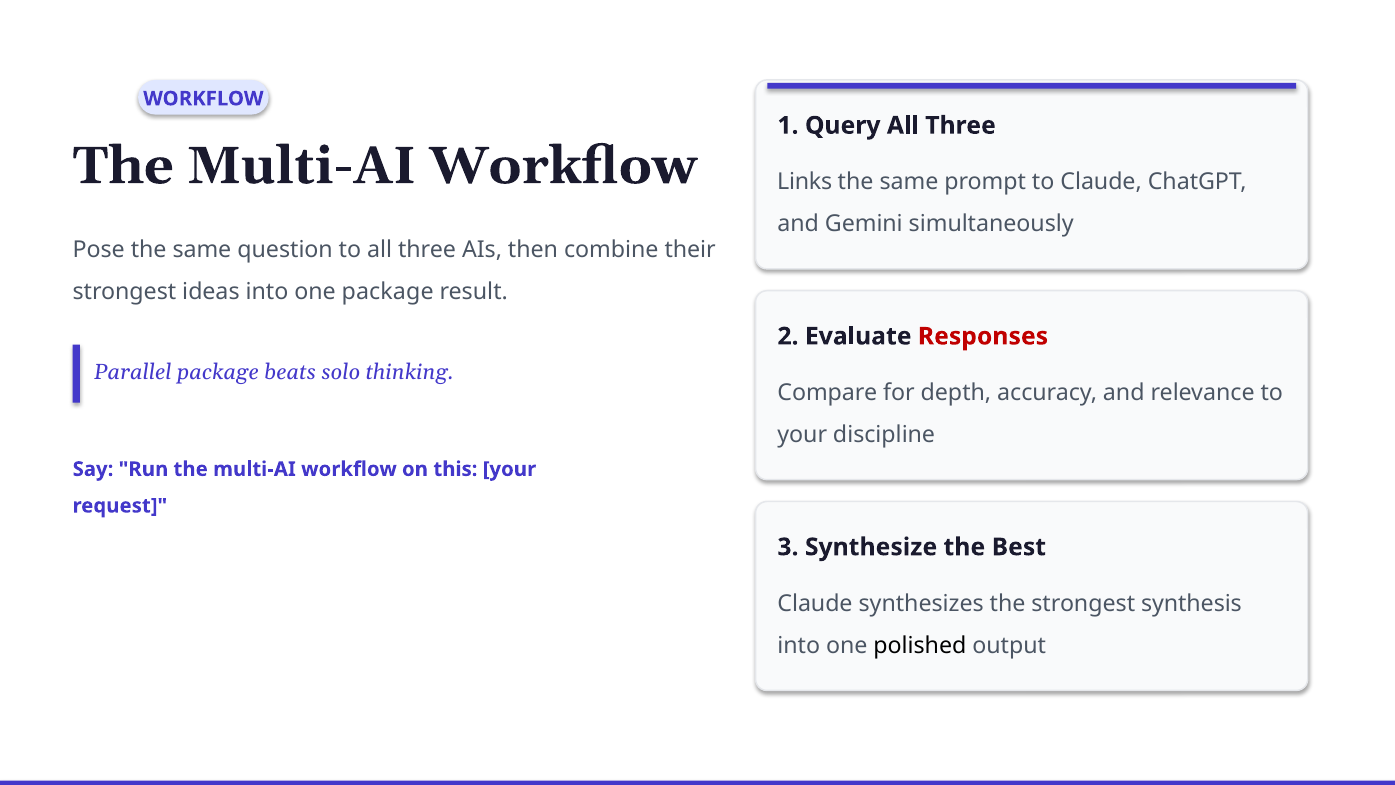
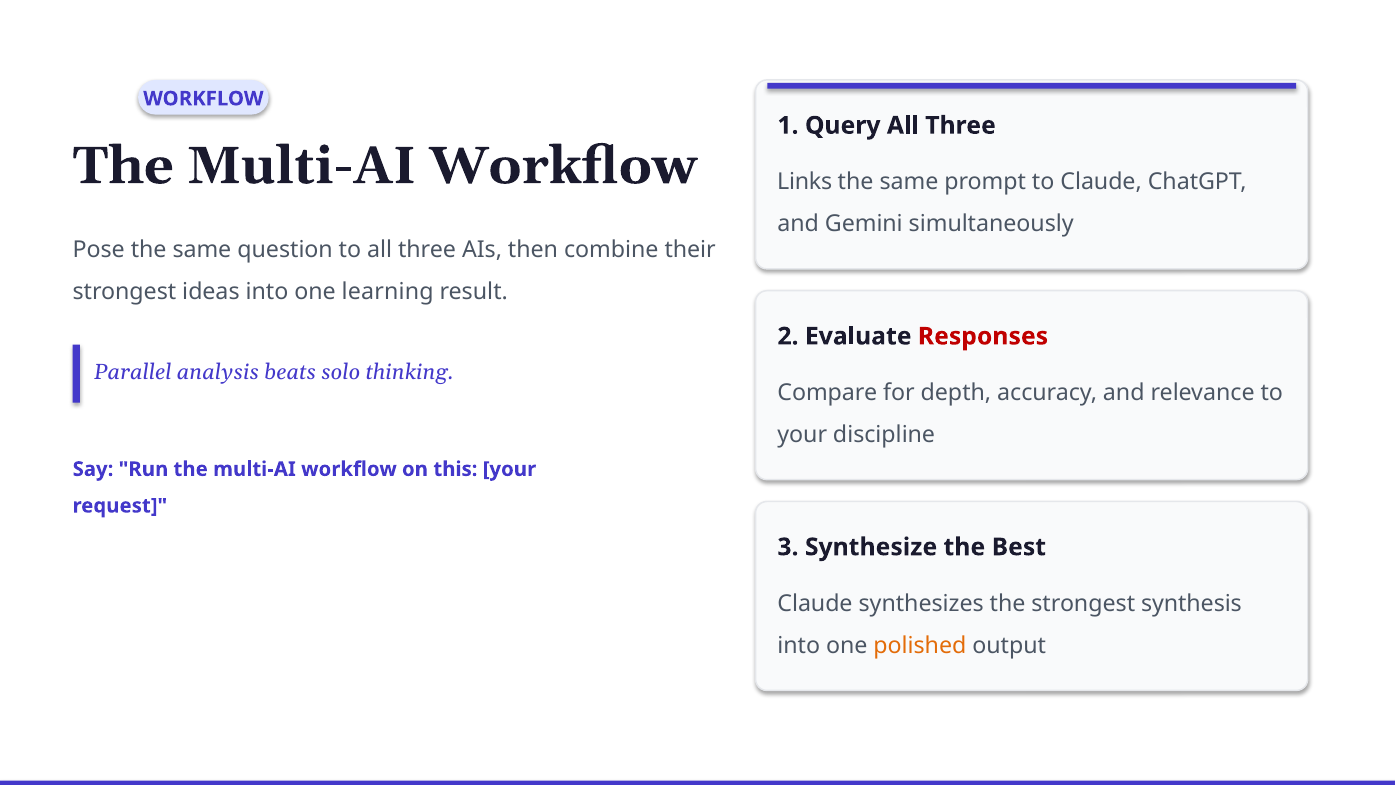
one package: package -> learning (388, 292)
Parallel package: package -> analysis (218, 372)
polished colour: black -> orange (920, 645)
